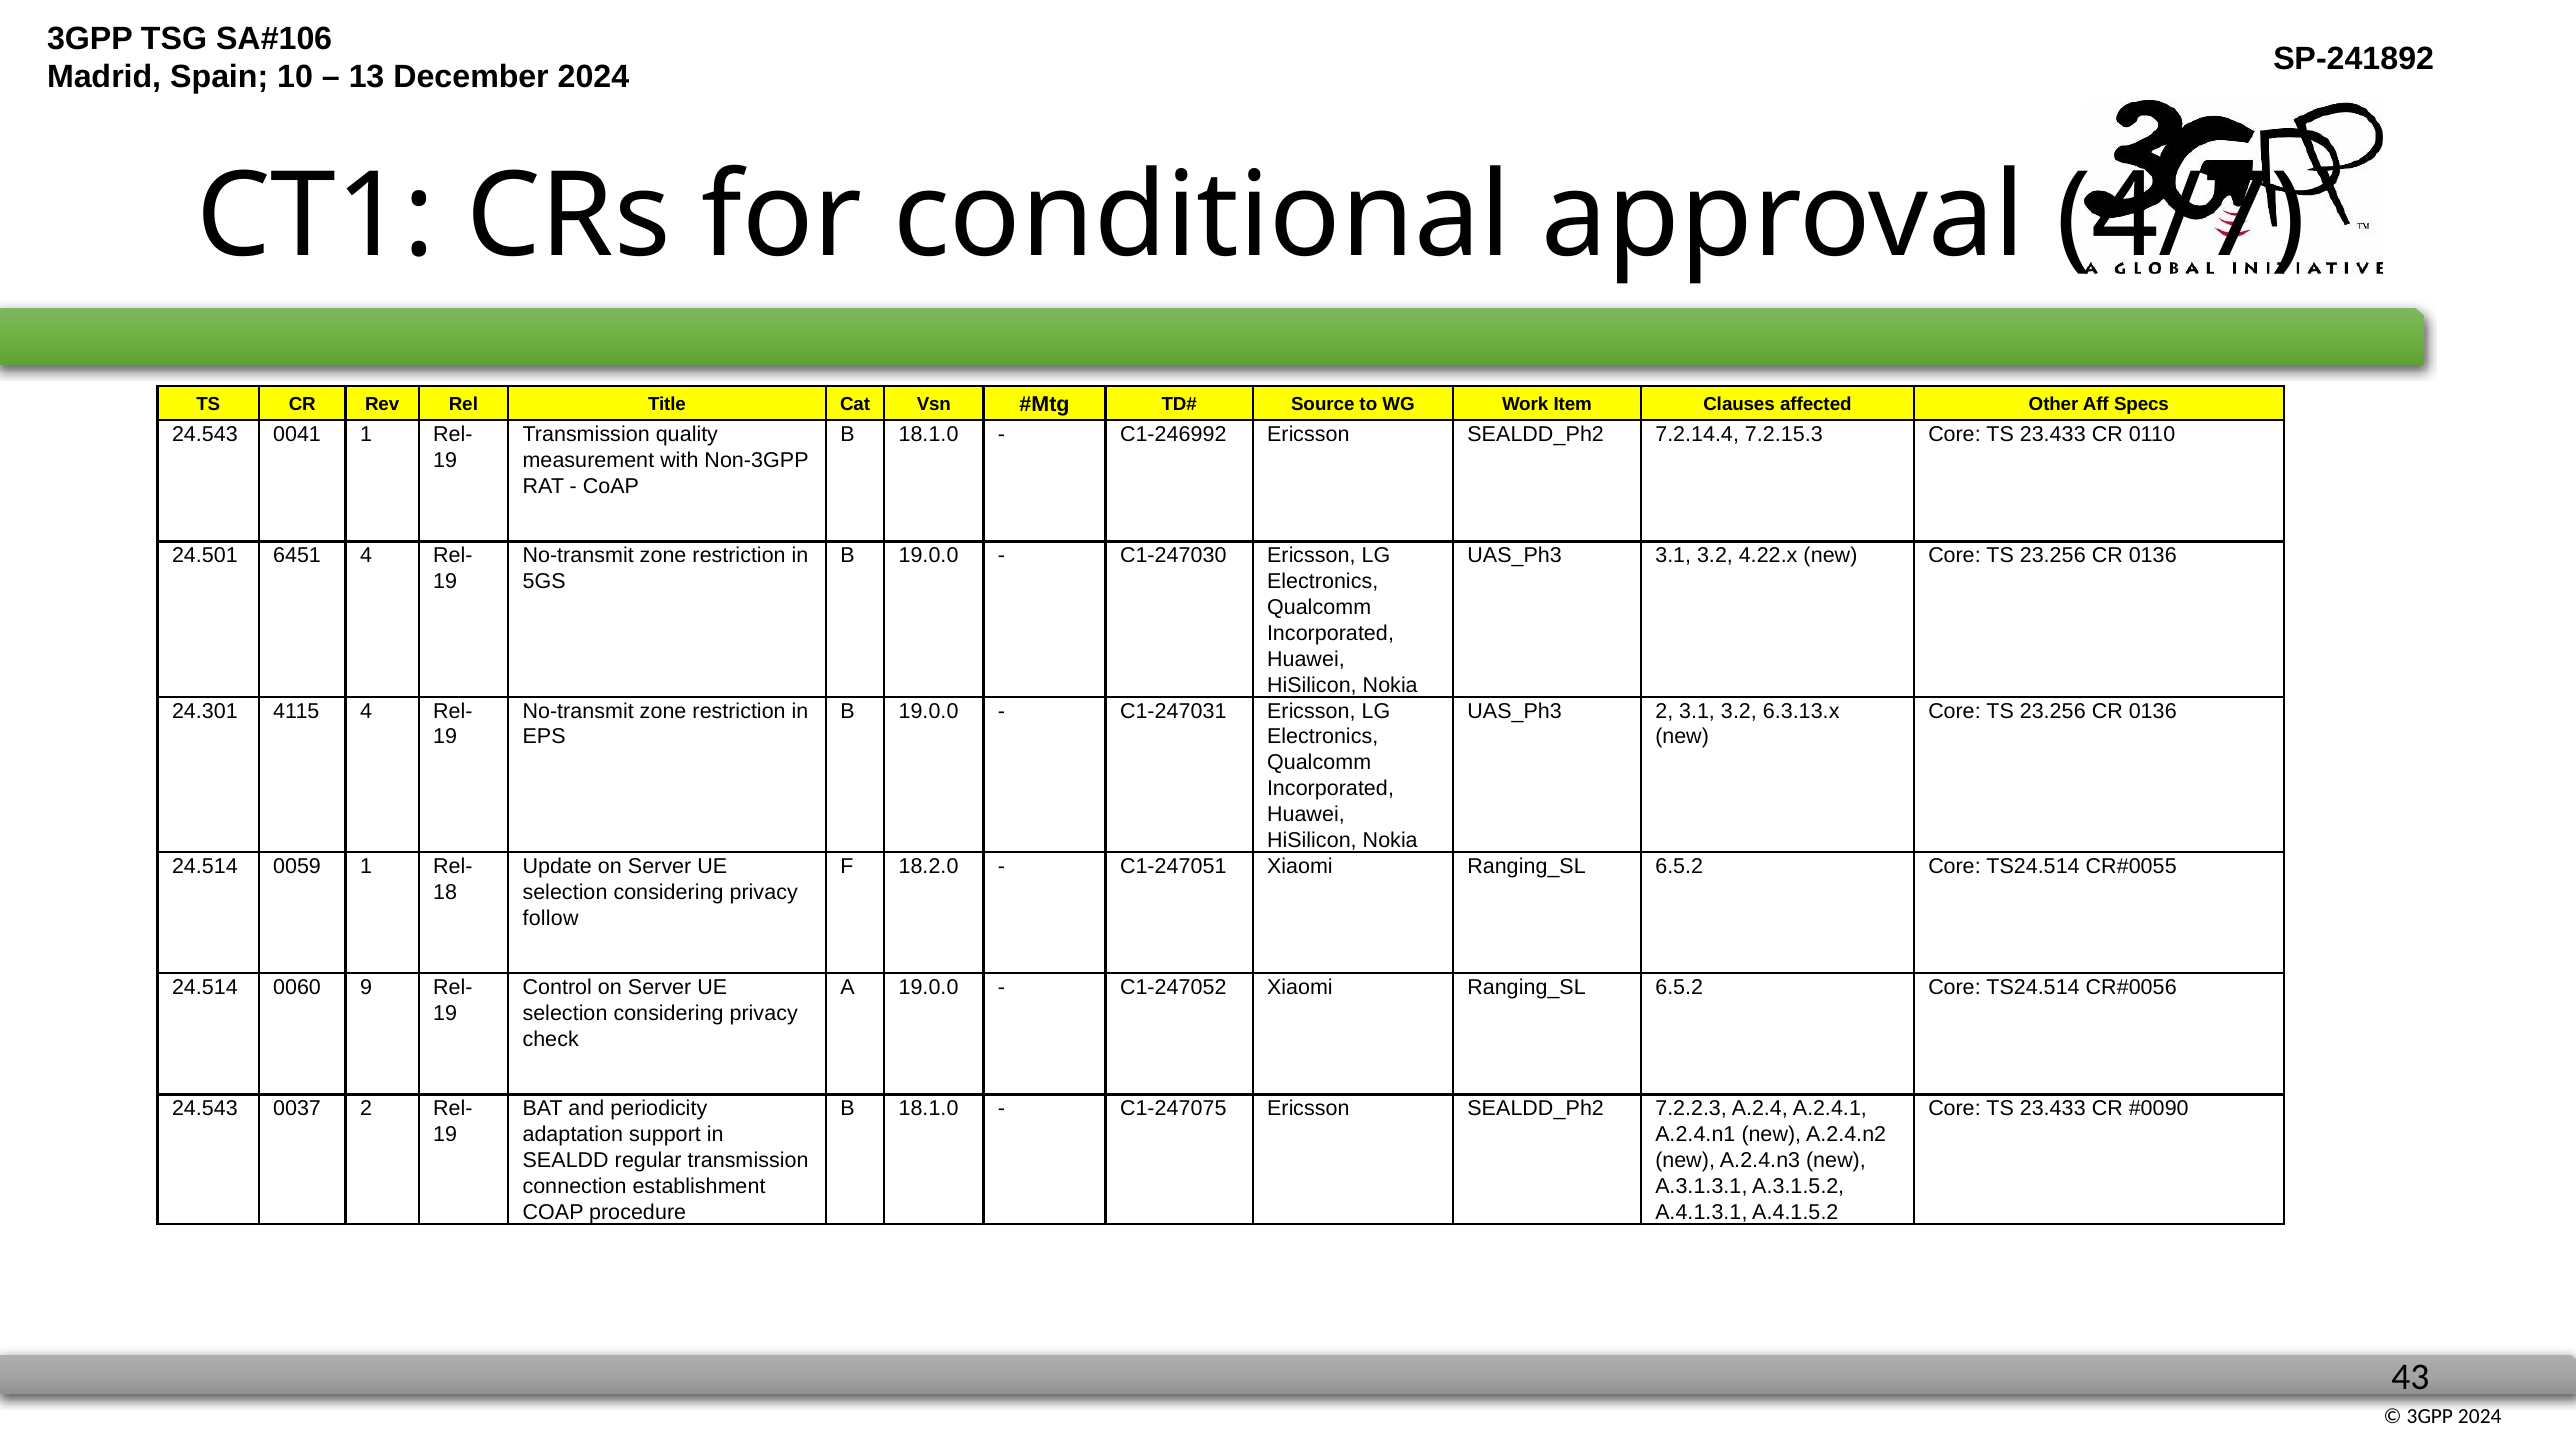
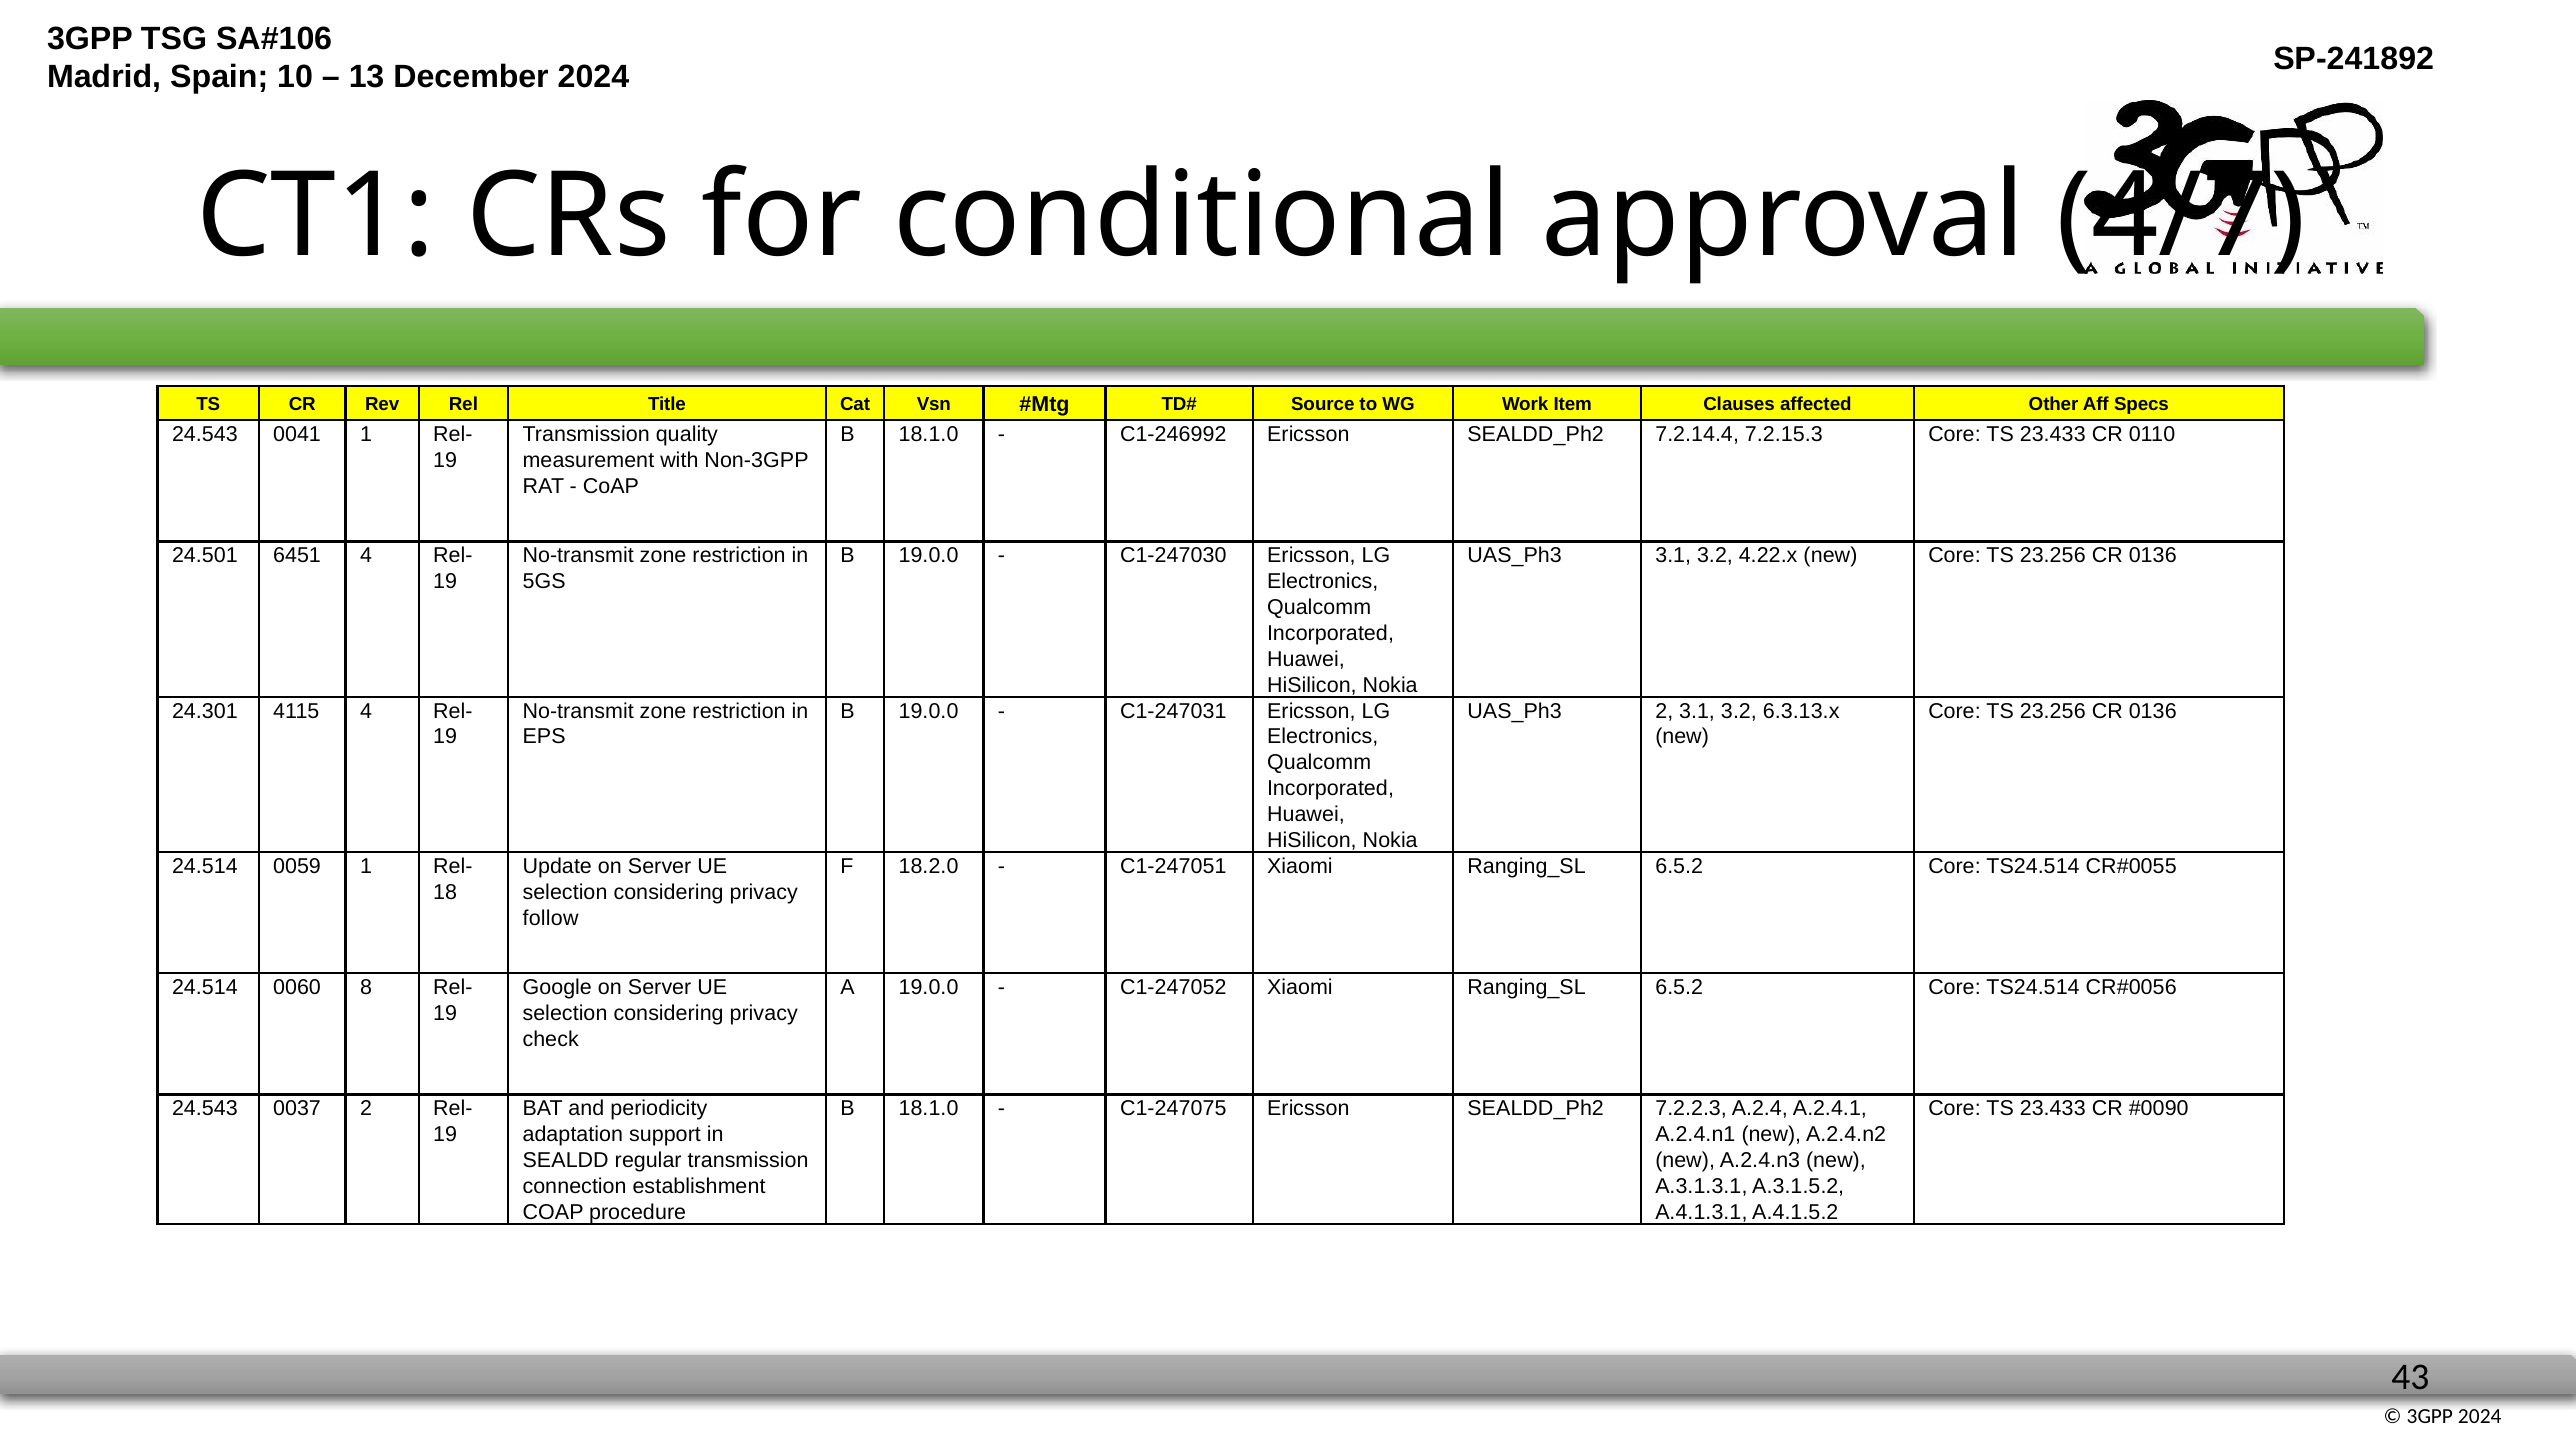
9: 9 -> 8 (366, 987)
Control: Control -> Google (557, 987)
